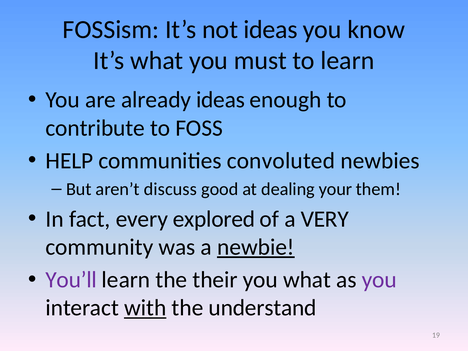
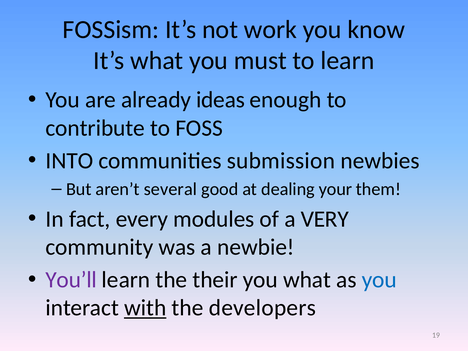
not ideas: ideas -> work (270, 30)
HELP: HELP -> INTO (69, 161)
convoluted: convoluted -> submission (281, 161)
discuss: discuss -> several (170, 189)
explored: explored -> modules (214, 219)
newbie underline: present -> none (256, 247)
you colour: purple -> blue (379, 280)
understand: understand -> developers (262, 308)
